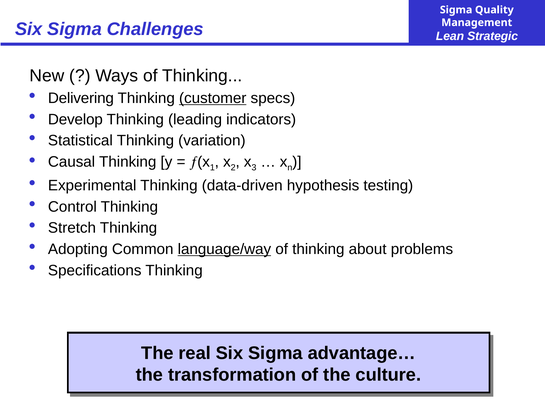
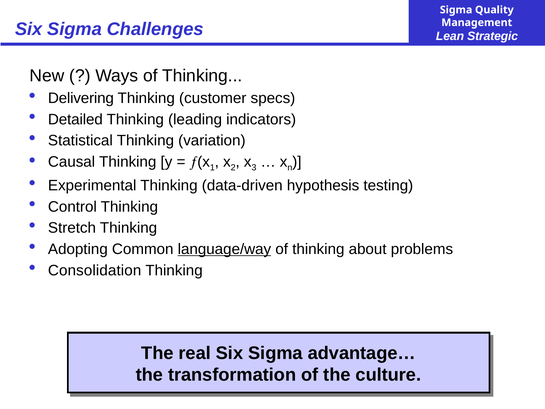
customer underline: present -> none (213, 98)
Develop: Develop -> Detailed (75, 119)
Specifications: Specifications -> Consolidation (95, 270)
